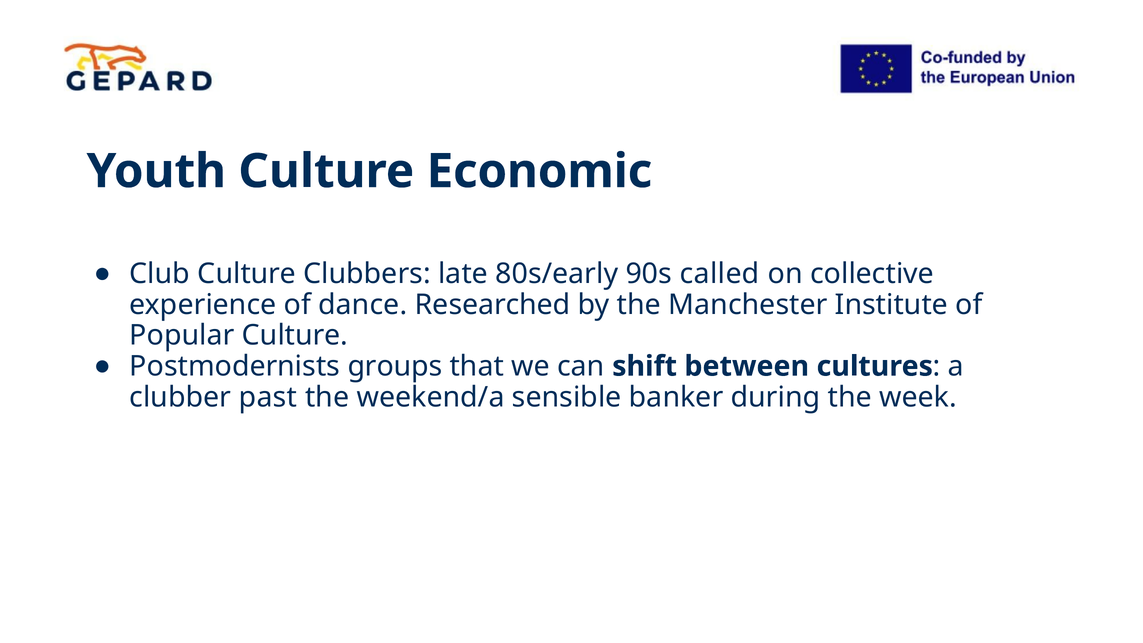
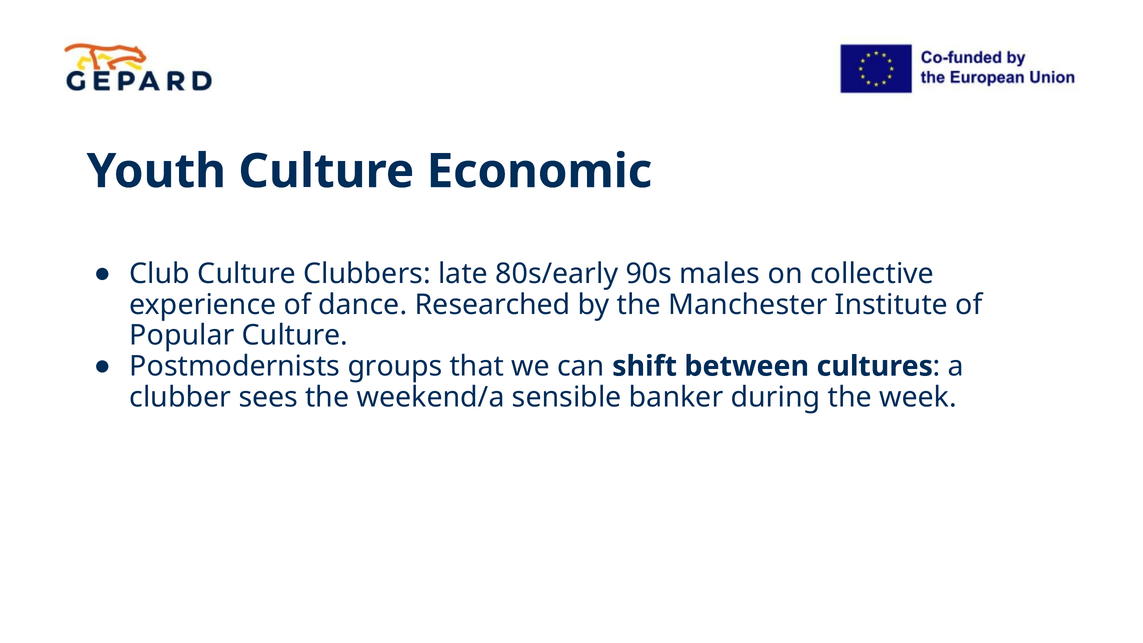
called: called -> males (720, 274)
past: past -> sees (268, 397)
